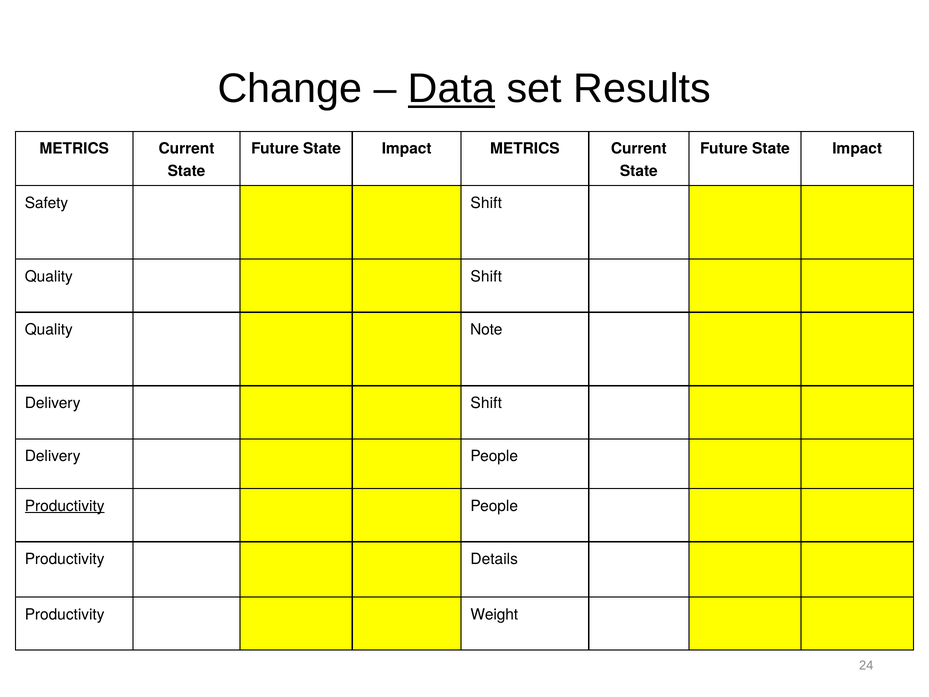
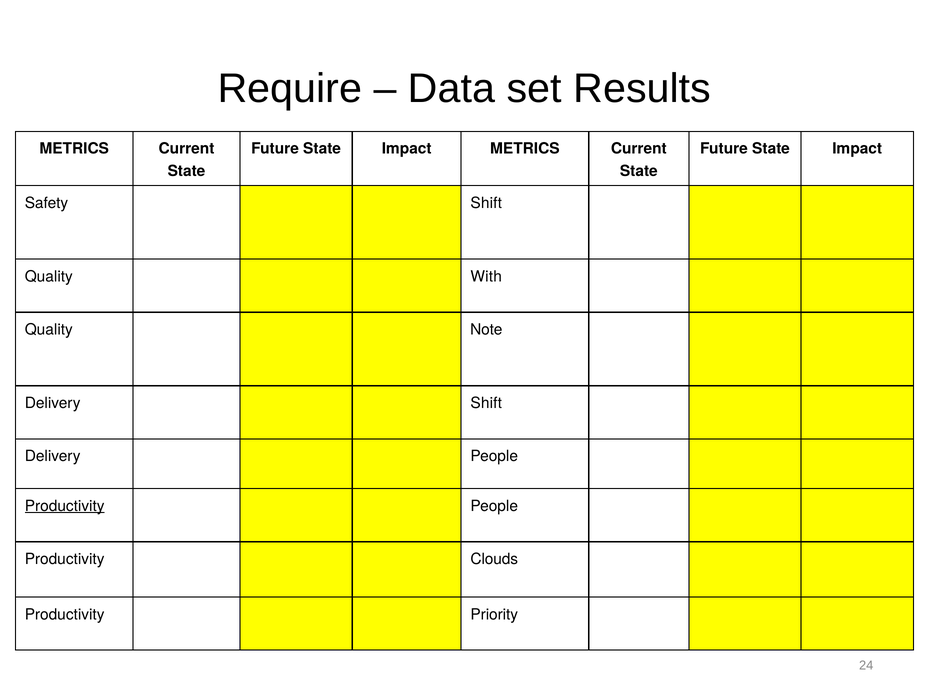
Change: Change -> Require (290, 89)
Data underline: present -> none (452, 89)
Quality Shift: Shift -> With (486, 276)
Details: Details -> Clouds (494, 559)
Weight: Weight -> Priority (494, 614)
